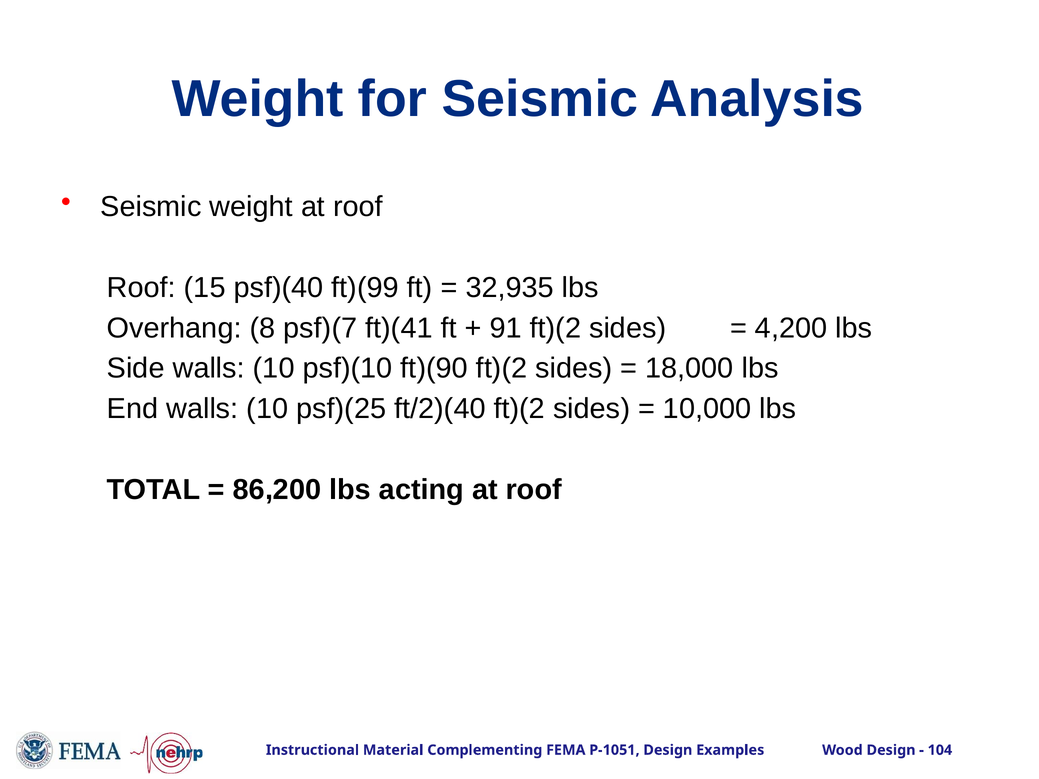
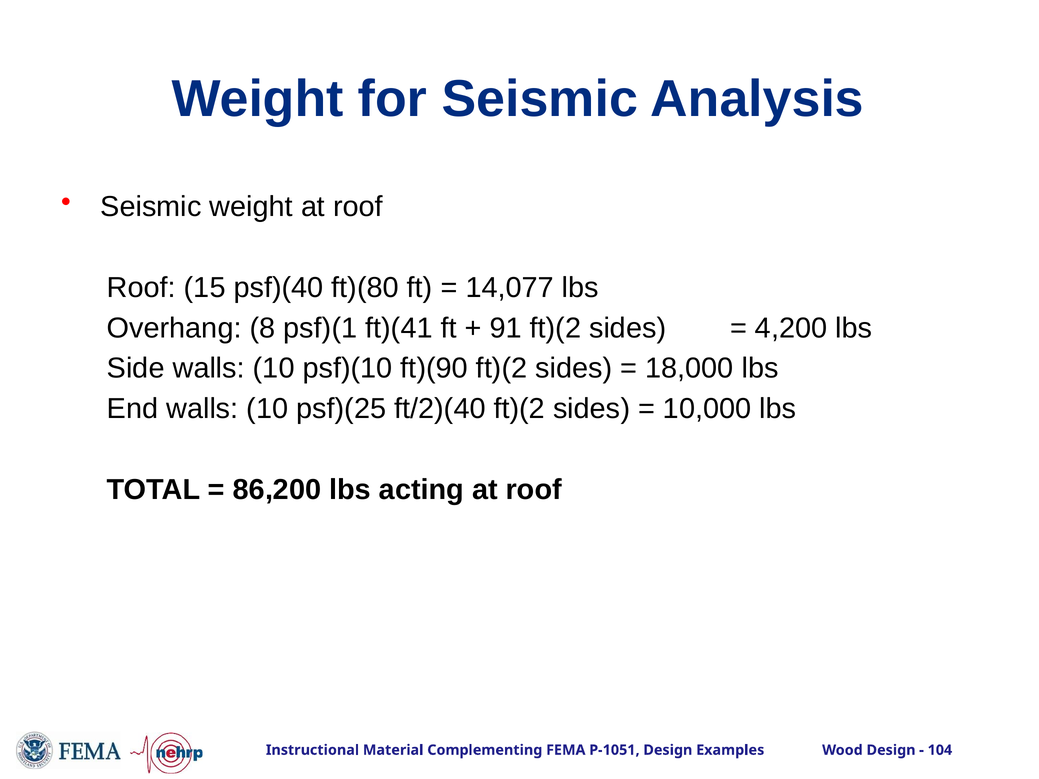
ft)(99: ft)(99 -> ft)(80 (365, 288)
32,935: 32,935 -> 14,077 (510, 288)
psf)(7: psf)(7 -> psf)(1 (320, 328)
